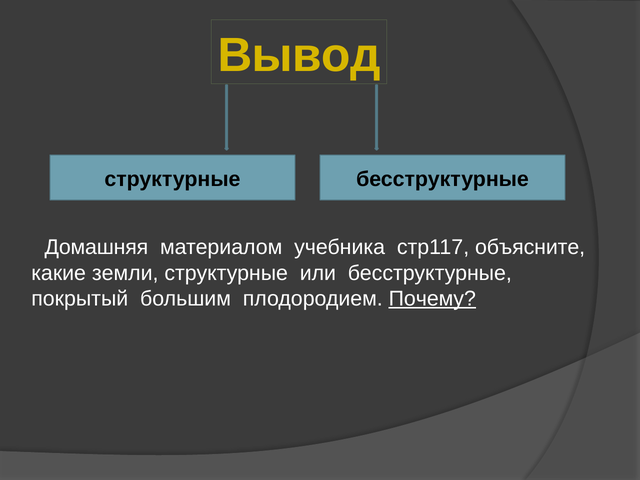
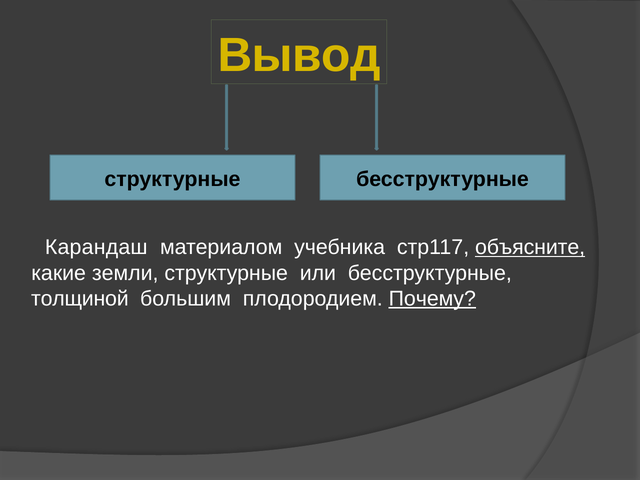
Домашняя: Домашняя -> Карандаш (96, 247)
объясните underline: none -> present (530, 247)
покрытый: покрытый -> толщиной (80, 299)
